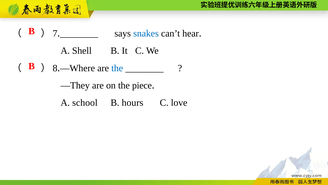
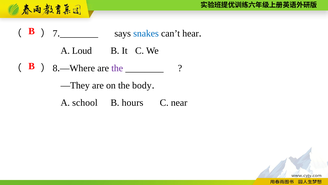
Shell: Shell -> Loud (82, 51)
the colour: blue -> purple (117, 68)
piece: piece -> body (142, 85)
love: love -> near (179, 102)
